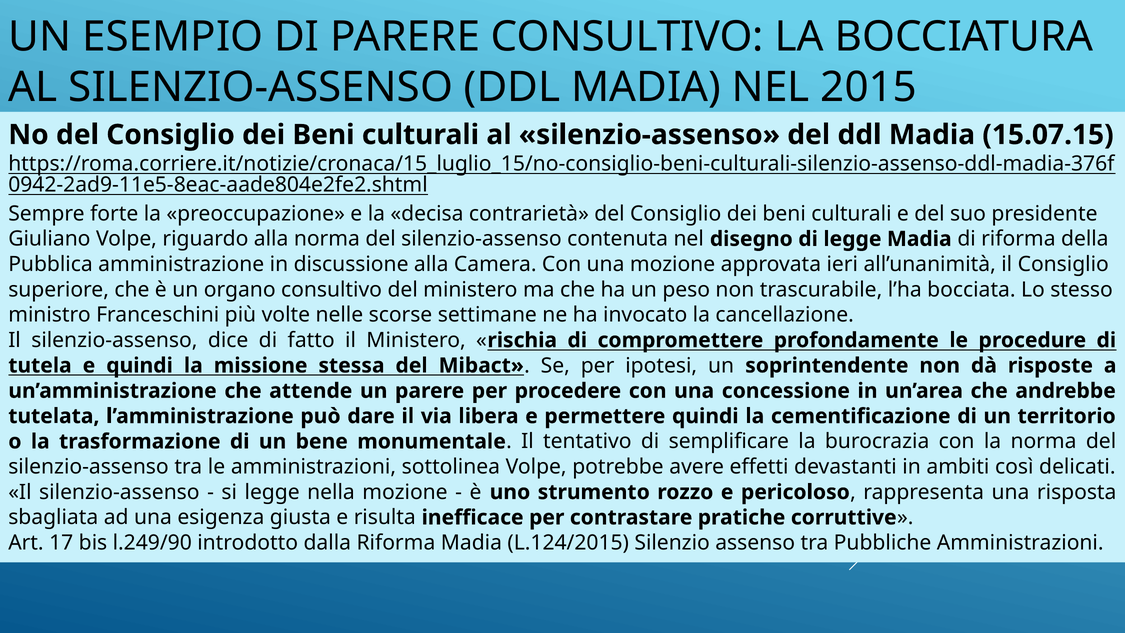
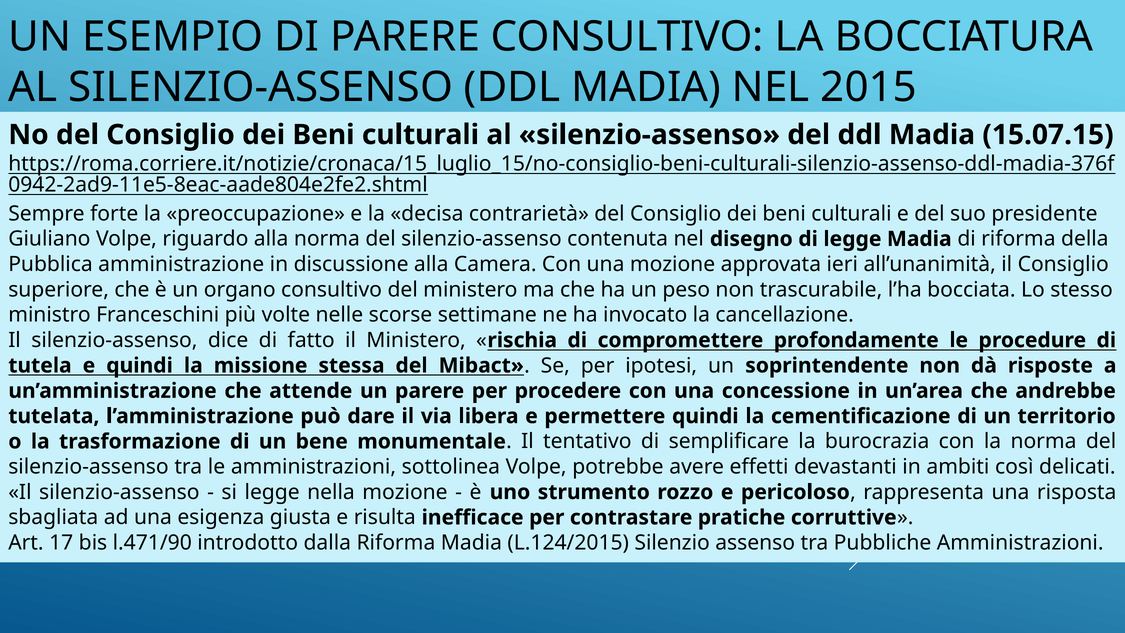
l.249/90: l.249/90 -> l.471/90 (152, 543)
